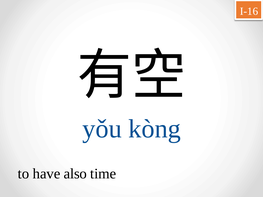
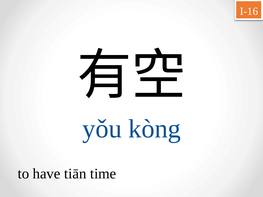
also: also -> tiān (75, 174)
